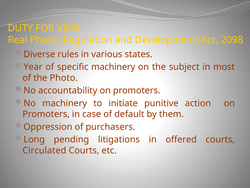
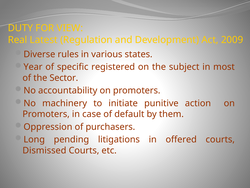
Real Photo: Photo -> Latest (44, 40)
2098: 2098 -> 2009 (232, 40)
specific machinery: machinery -> registered (113, 67)
the Photo: Photo -> Sector (64, 78)
Circulated: Circulated -> Dismissed (44, 150)
